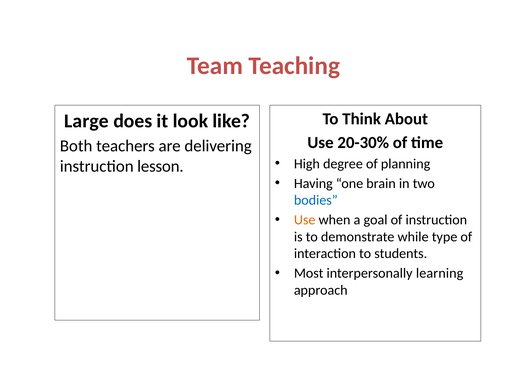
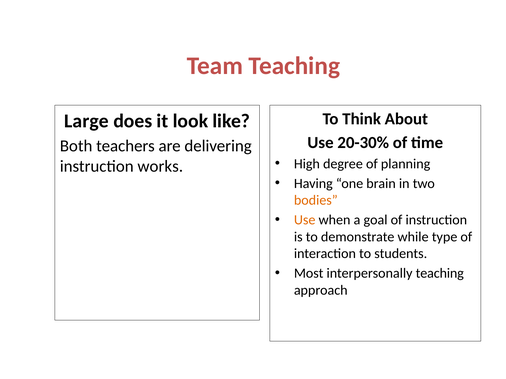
lesson: lesson -> works (160, 166)
bodies colour: blue -> orange (316, 201)
interpersonally learning: learning -> teaching (440, 274)
